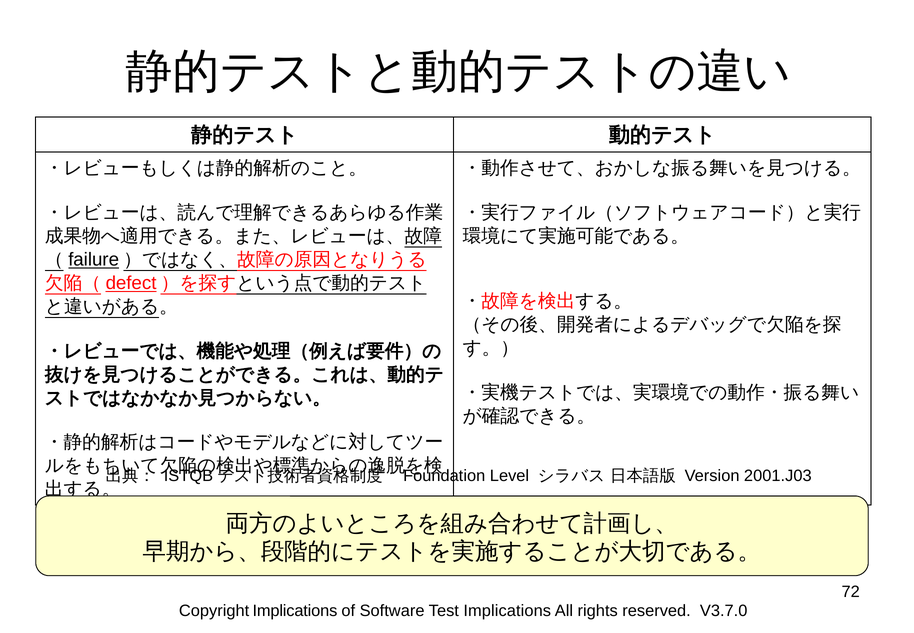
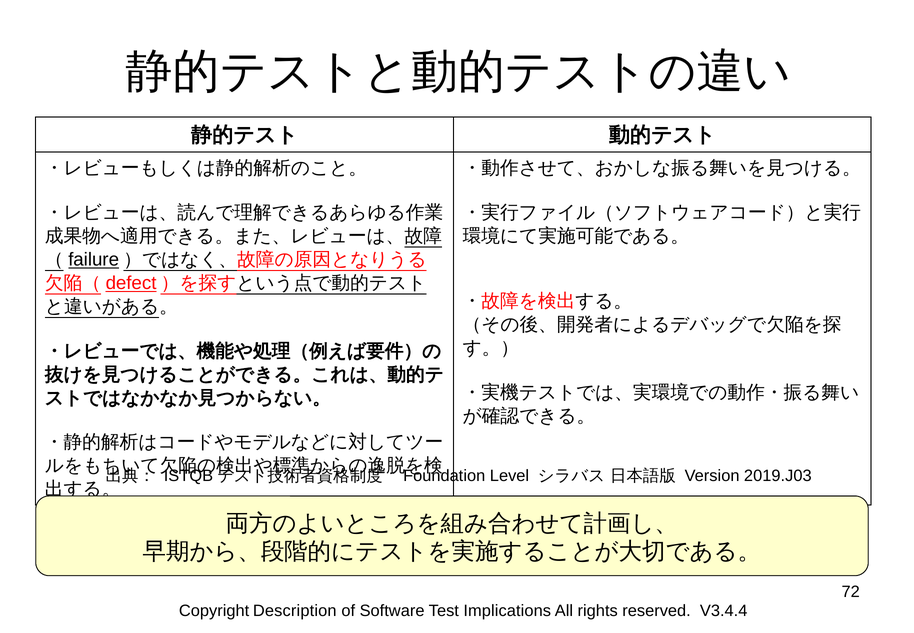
2001.J03: 2001.J03 -> 2019.J03 (778, 476)
Copyright Implications: Implications -> Description (295, 611)
V3.7.0: V3.7.0 -> V3.4.4 (724, 611)
